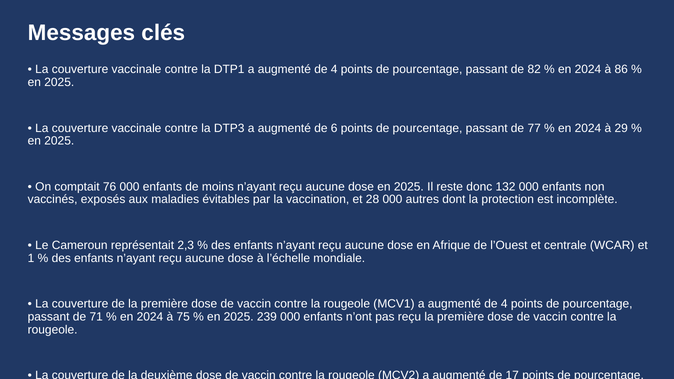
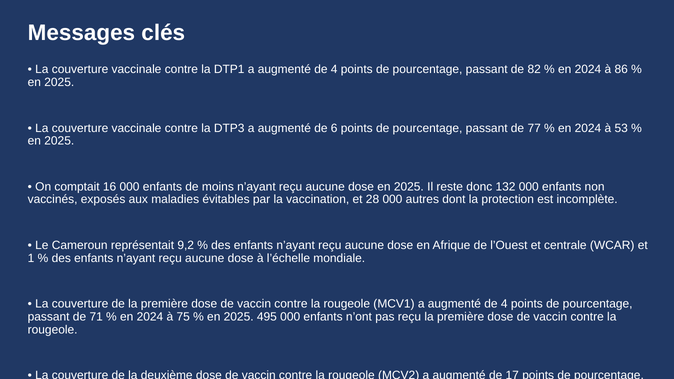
29: 29 -> 53 (621, 128)
76: 76 -> 16 (110, 187)
2,3: 2,3 -> 9,2 (186, 245)
239: 239 -> 495 (267, 317)
